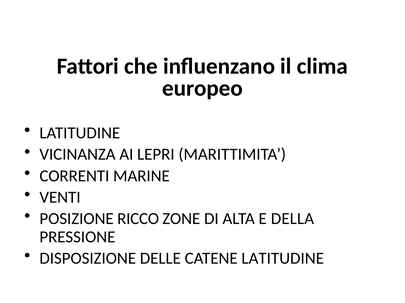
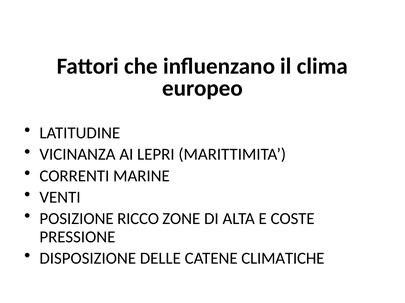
DELLA: DELLA -> COSTE (293, 219)
CATENE LATITUDINE: LATITUDINE -> CLIMATICHE (283, 259)
